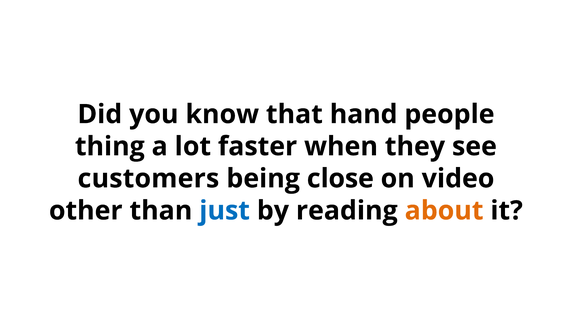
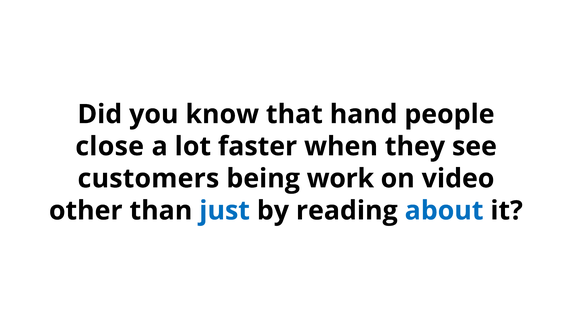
thing: thing -> close (110, 146)
close: close -> work (340, 178)
about colour: orange -> blue (444, 210)
